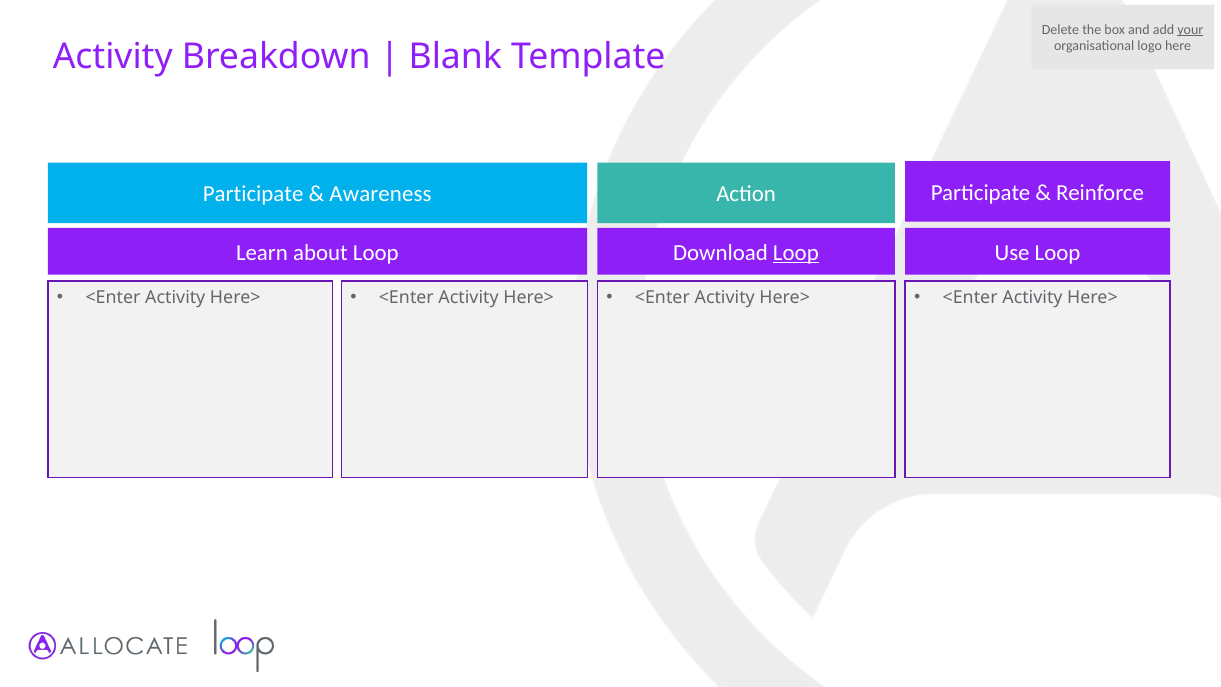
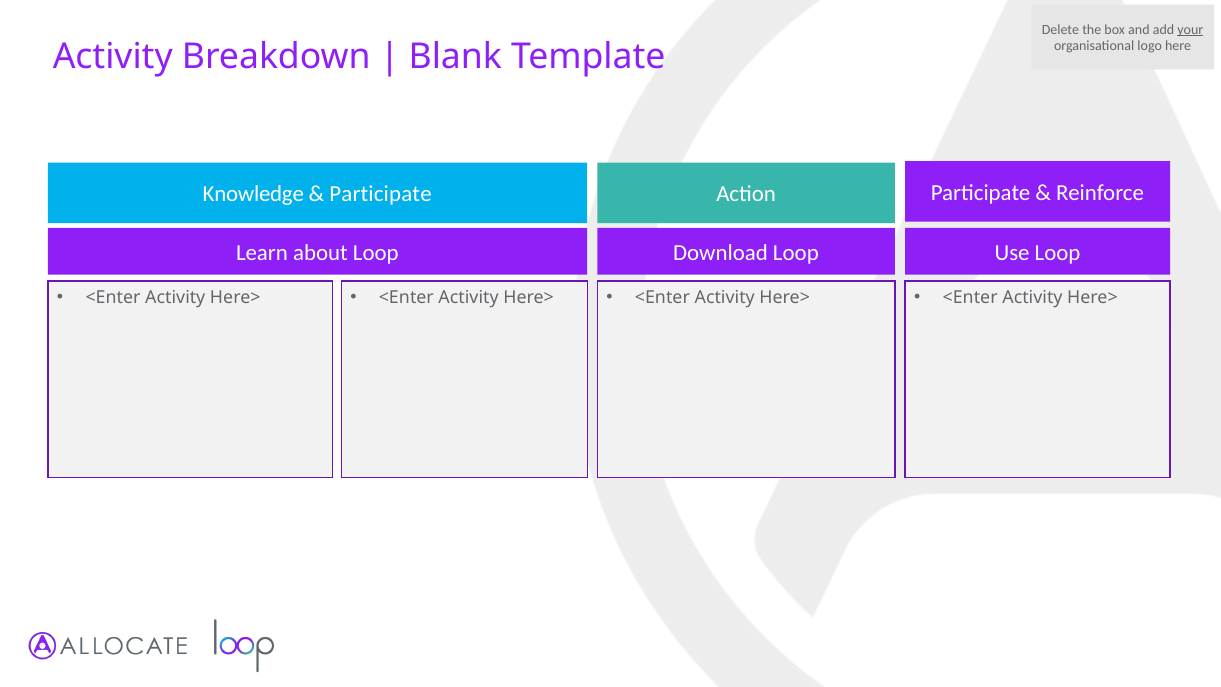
Participate: Participate -> Knowledge (253, 194)
Awareness: Awareness -> Participate (381, 194)
Loop underline: present -> none (796, 253)
